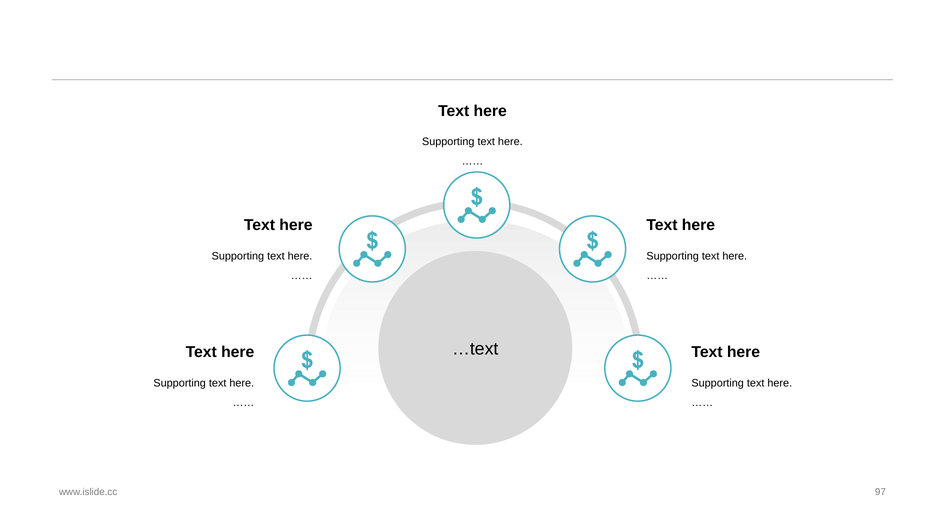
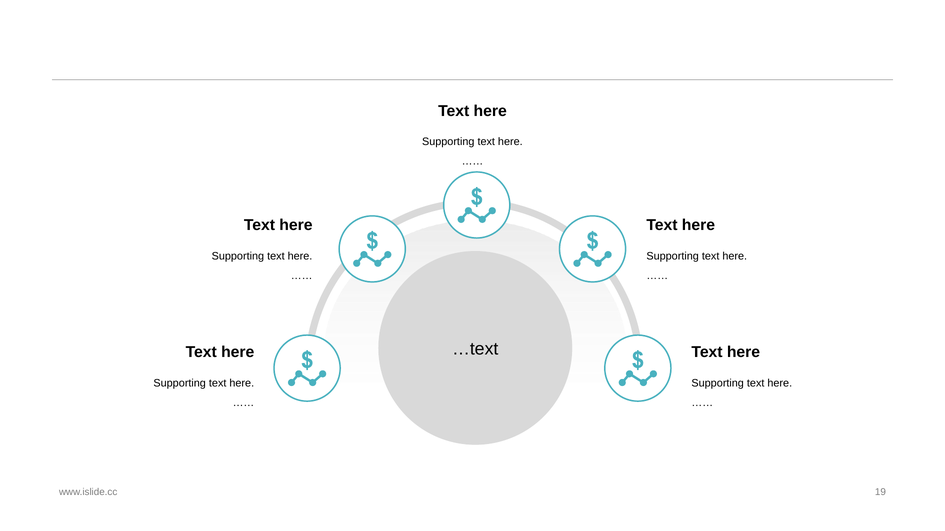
97: 97 -> 19 (880, 492)
